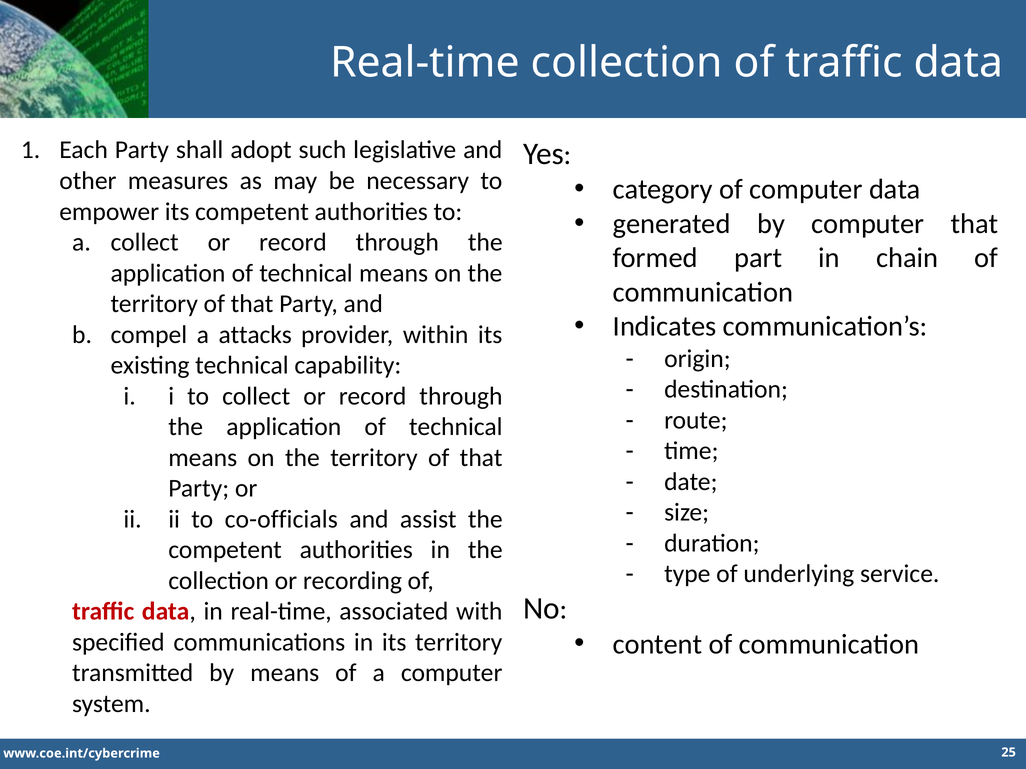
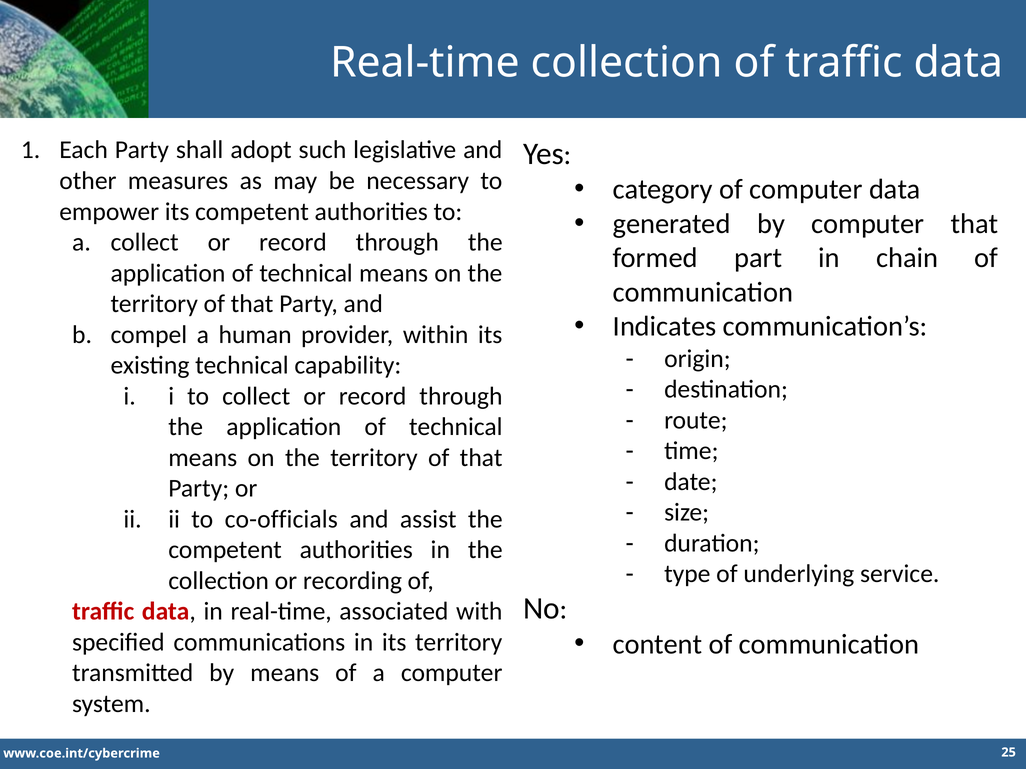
attacks: attacks -> human (255, 335)
